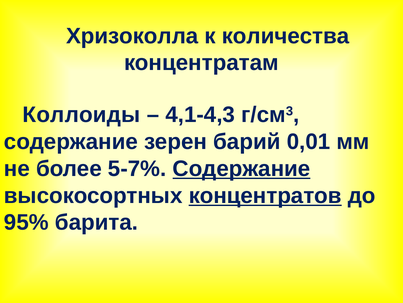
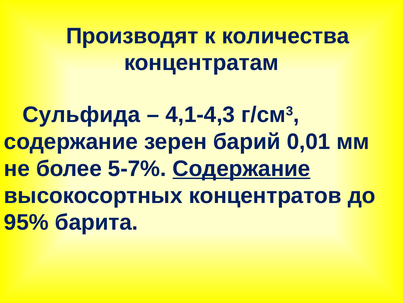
Хризоколла: Хризоколла -> Производят (132, 36)
Коллоиды: Коллоиды -> Сульфида (81, 115)
концентратов underline: present -> none (265, 195)
